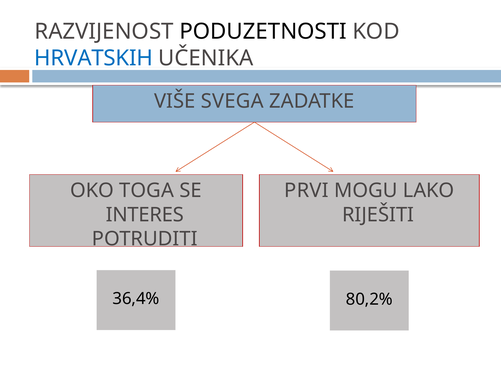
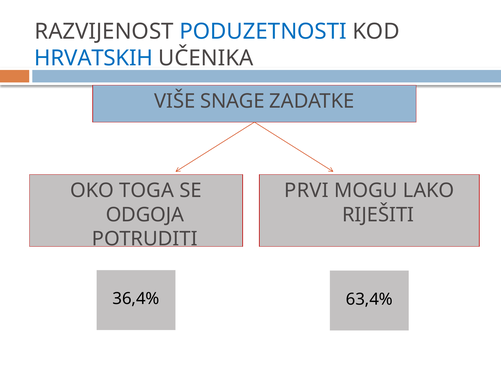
PODUZETNOSTI colour: black -> blue (263, 32)
SVEGA: SVEGA -> SNAGE (232, 101)
INTERES: INTERES -> ODGOJA (145, 215)
80,2%: 80,2% -> 63,4% (369, 300)
